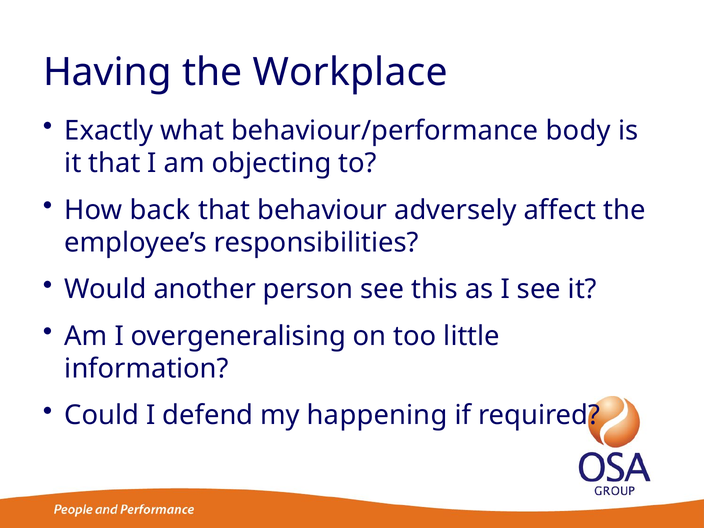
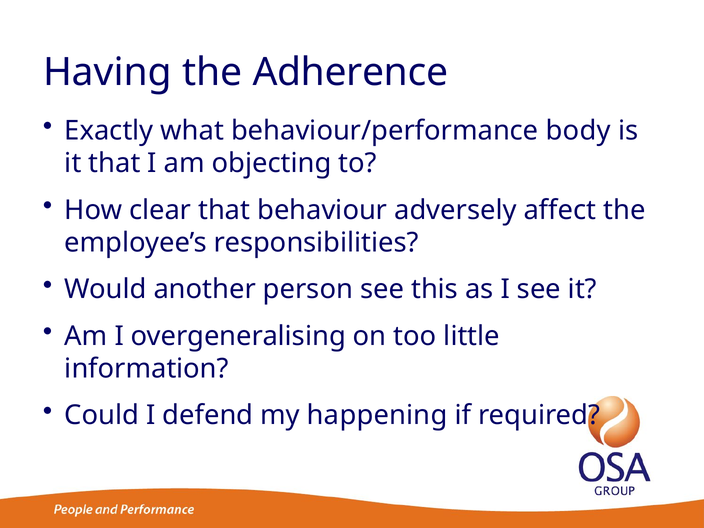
Workplace: Workplace -> Adherence (350, 72)
back: back -> clear (160, 210)
